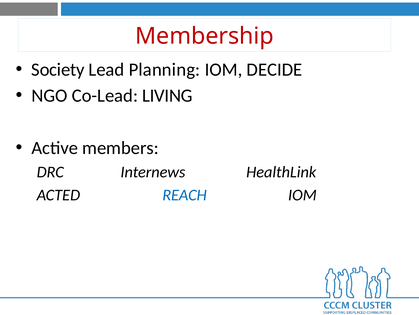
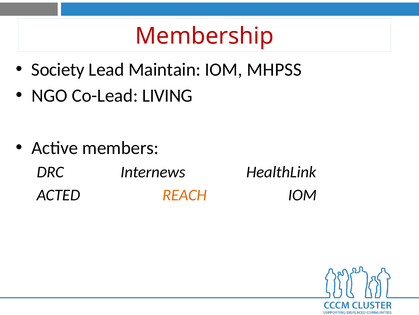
Planning: Planning -> Maintain (165, 69)
DECIDE: DECIDE -> MHPSS (274, 69)
REACH colour: blue -> orange (185, 195)
